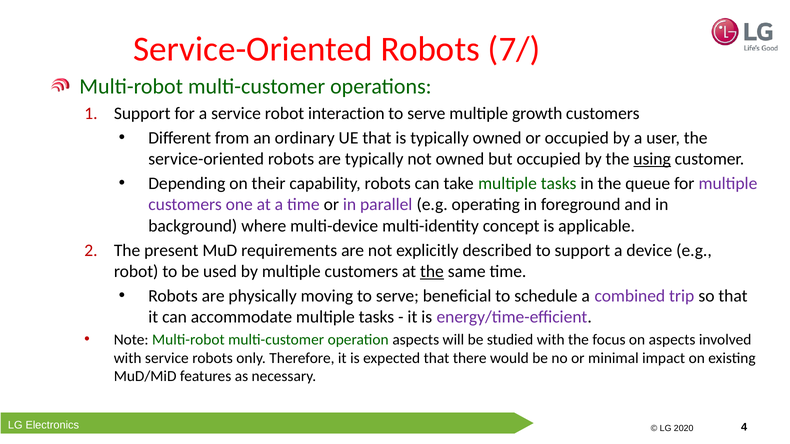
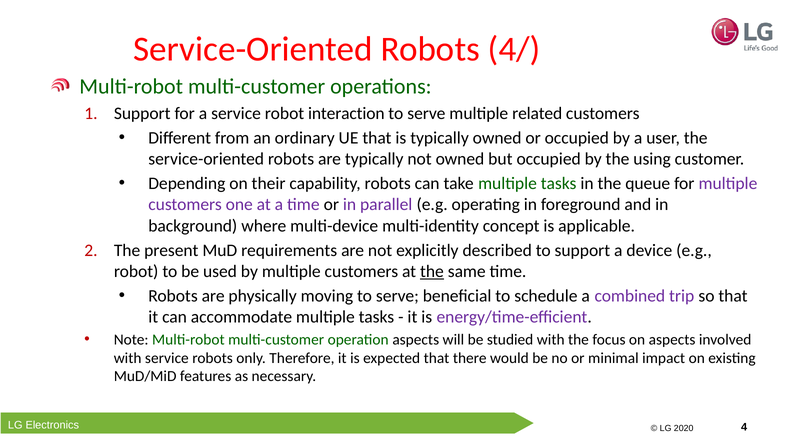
7/: 7/ -> 4/ (514, 49)
growth: growth -> related (537, 114)
using underline: present -> none (652, 159)
